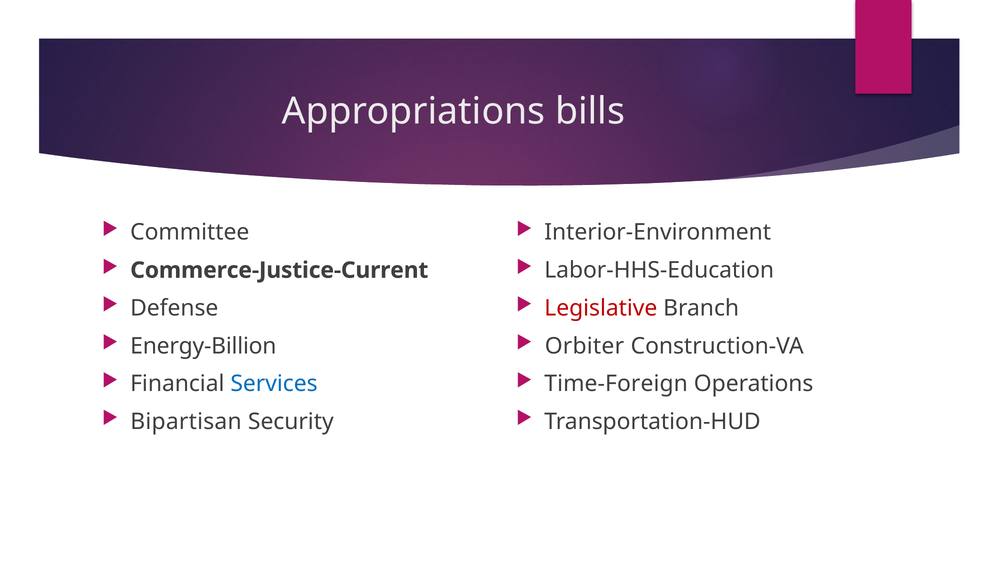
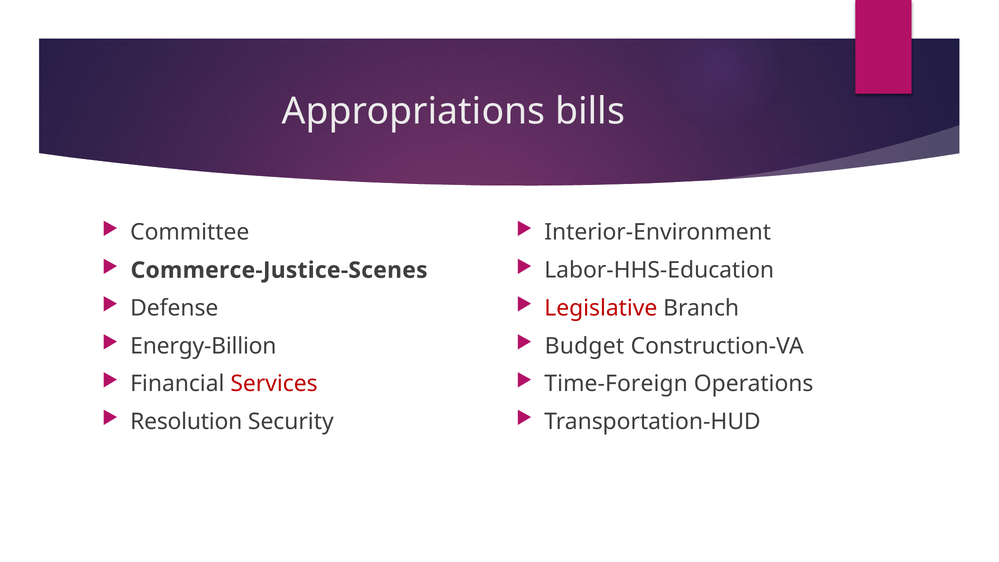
Commerce-Justice-Current: Commerce-Justice-Current -> Commerce-Justice-Scenes (279, 270)
Orbiter: Orbiter -> Budget (584, 346)
Services colour: blue -> red (274, 384)
Bipartisan: Bipartisan -> Resolution (186, 422)
